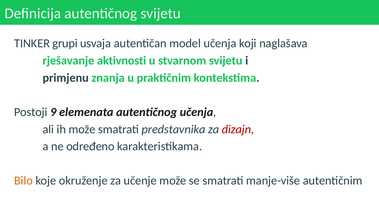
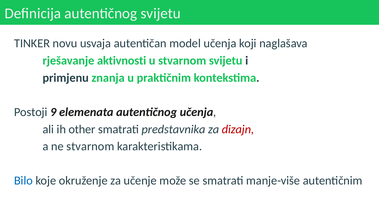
grupi: grupi -> novu (65, 43)
ih može: može -> other (82, 129)
ne određeno: određeno -> stvarnom (90, 147)
Bilo colour: orange -> blue (23, 181)
